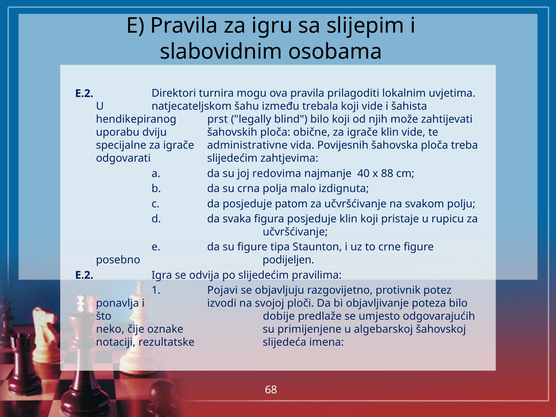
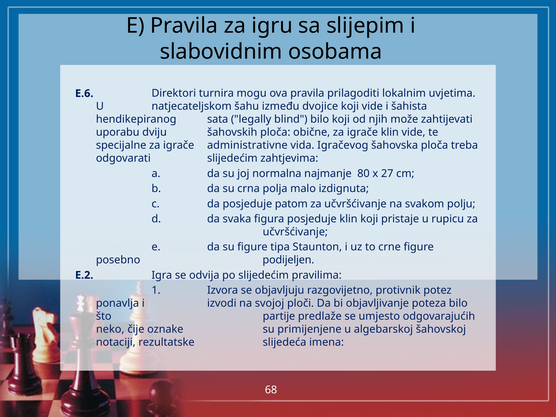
E.2: E.2 -> E.6 (84, 93)
trebala: trebala -> dvojice (320, 106)
prst: prst -> sata (218, 119)
Povijesnih: Povijesnih -> Igračevog (343, 145)
redovima: redovima -> normalna (277, 173)
40: 40 -> 80 (363, 173)
88: 88 -> 27 (387, 173)
Pojavi: Pojavi -> Izvora (223, 290)
dobije: dobije -> partije (279, 316)
